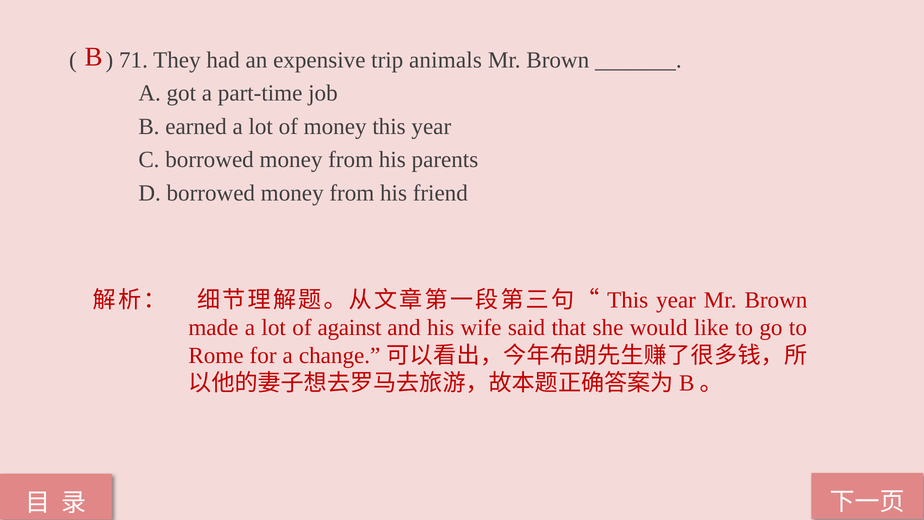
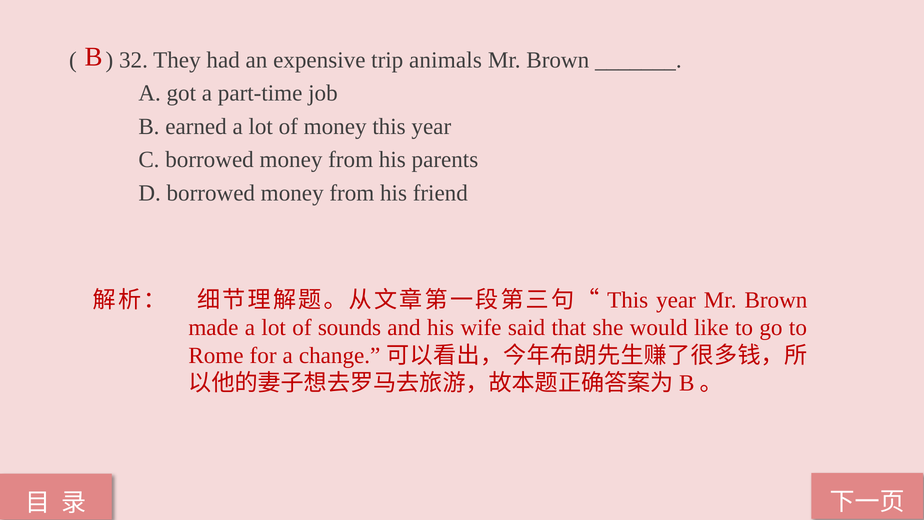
71: 71 -> 32 (133, 60)
against: against -> sounds (350, 328)
